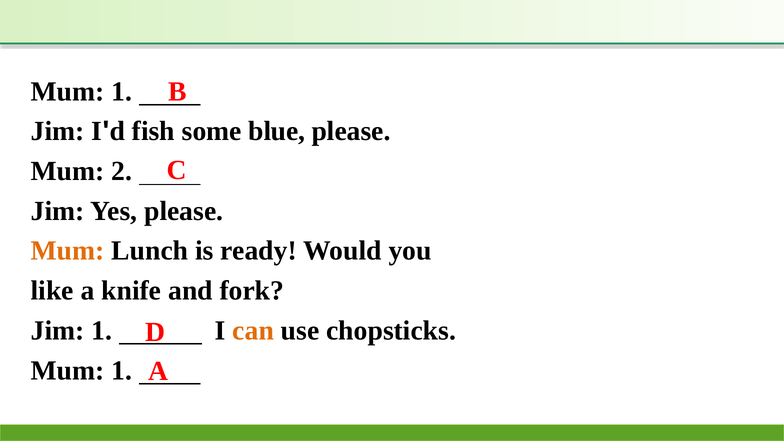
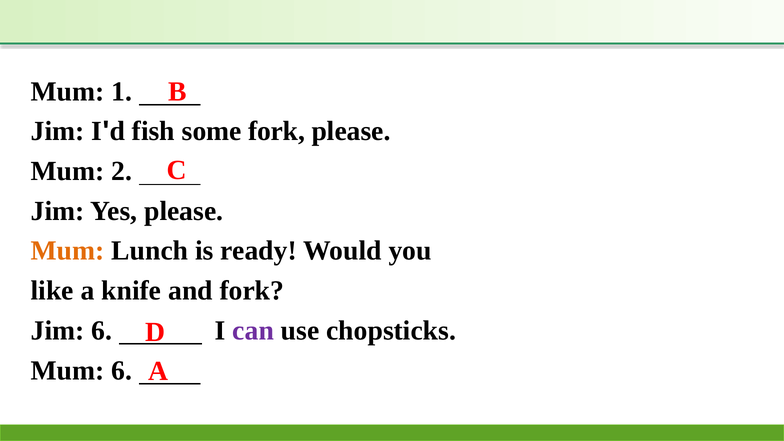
some blue: blue -> fork (277, 131)
Jim 1: 1 -> 6 (102, 330)
can colour: orange -> purple (253, 330)
1: 1 -> 6 (122, 370)
